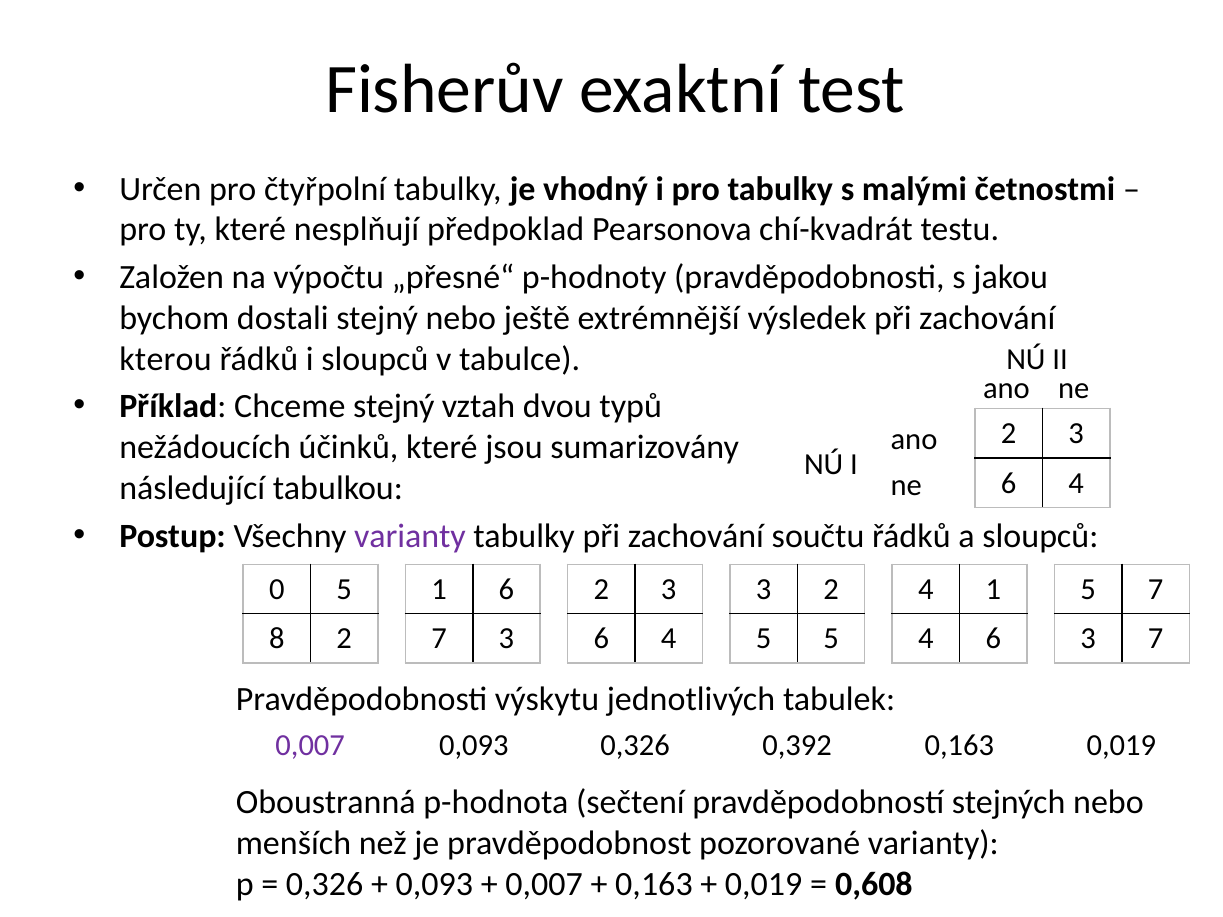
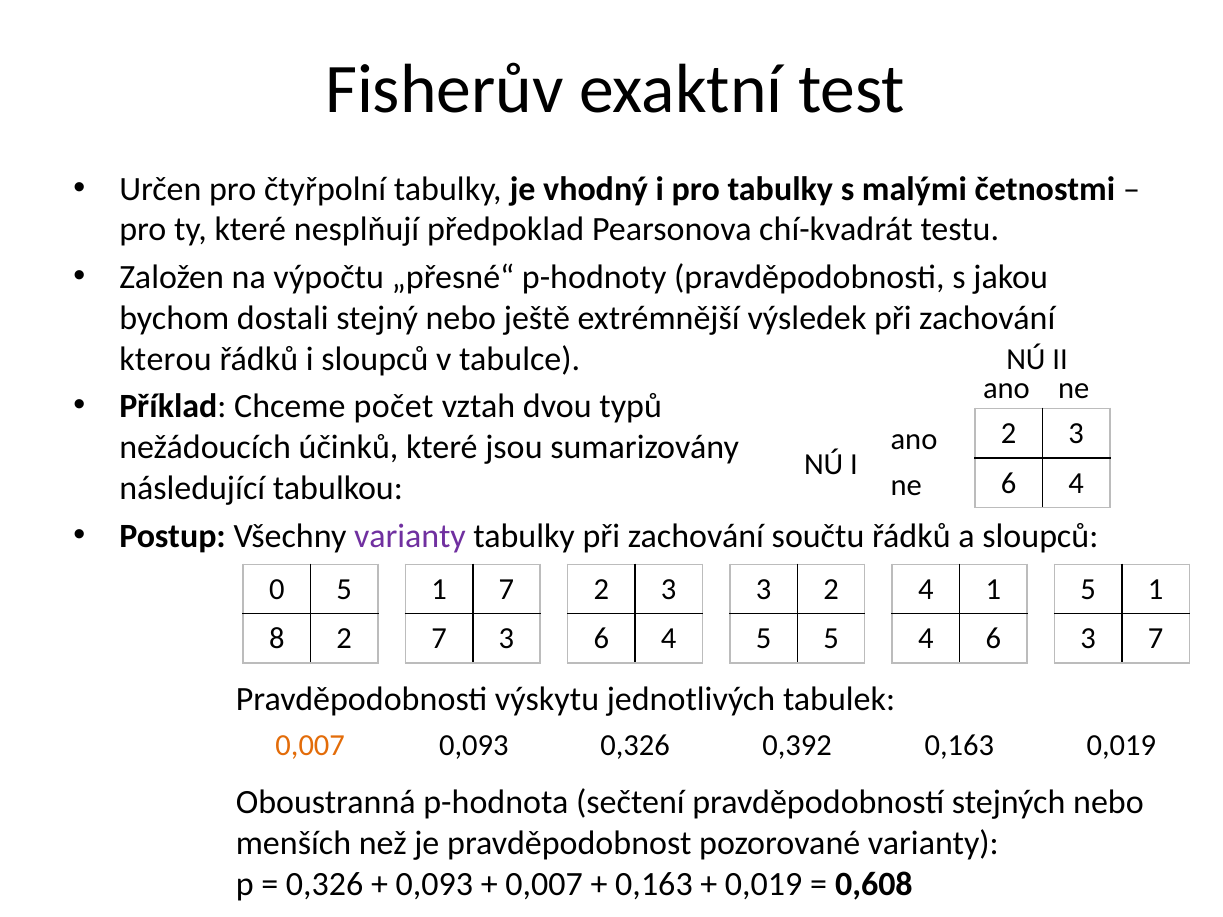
Chceme stejný: stejný -> počet (393, 407)
1 6: 6 -> 7 (506, 590)
5 7: 7 -> 1 (1156, 590)
0,007 colour: purple -> orange (310, 745)
